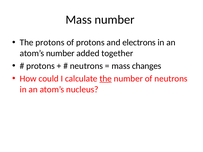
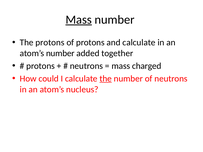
Mass underline: none -> present (79, 20)
and electrons: electrons -> calculate (139, 43)
changes: changes -> charged (147, 66)
